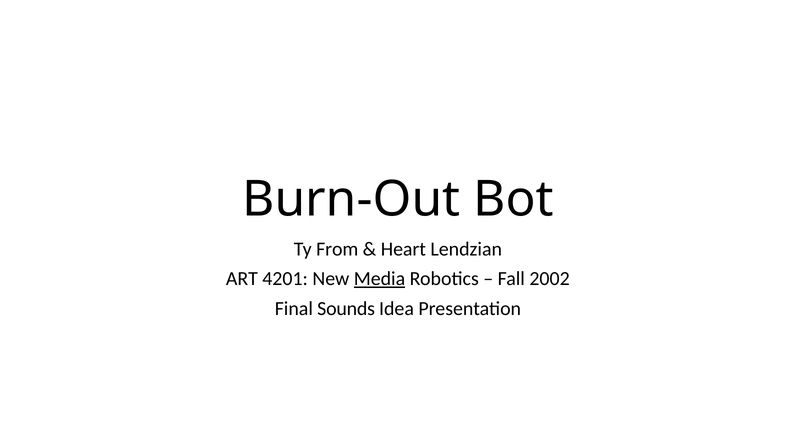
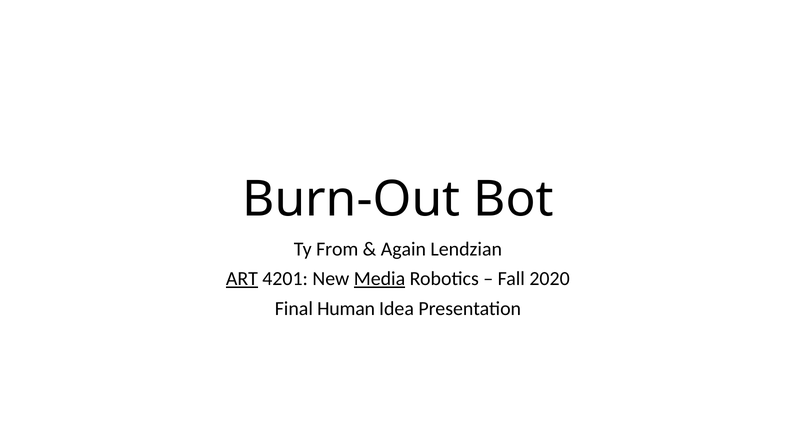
Heart: Heart -> Again (403, 249)
ART underline: none -> present (242, 279)
2002: 2002 -> 2020 (550, 279)
Sounds: Sounds -> Human (346, 308)
